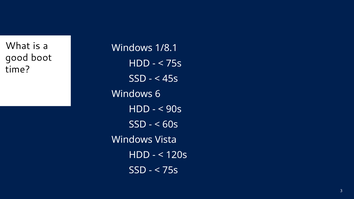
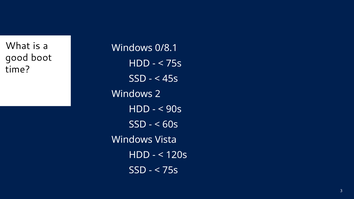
1/8.1: 1/8.1 -> 0/8.1 (166, 48)
6: 6 -> 2 (158, 94)
